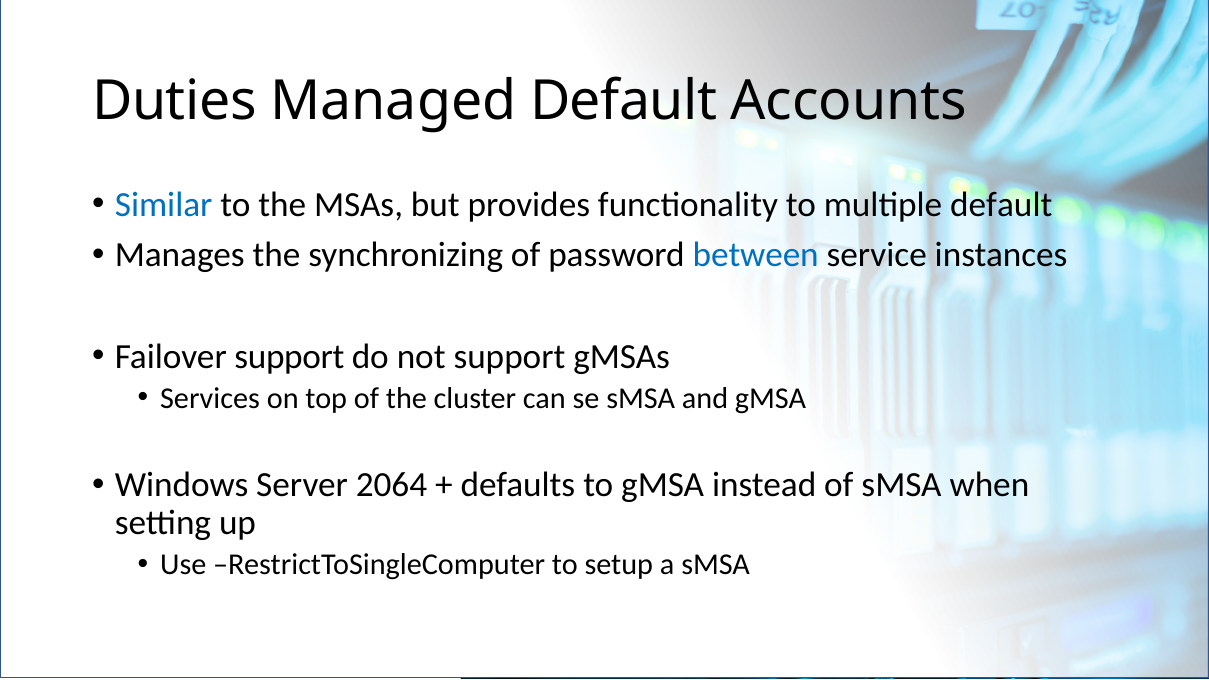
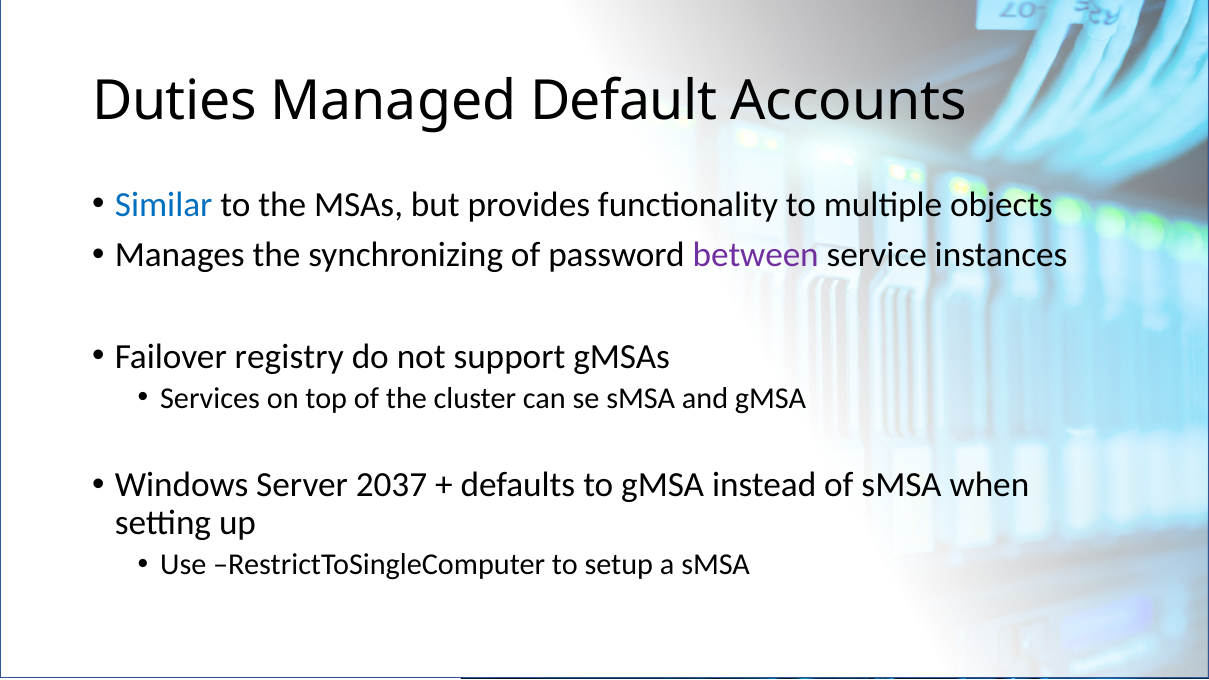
multiple default: default -> objects (1001, 204)
between colour: blue -> purple (756, 255)
Failover support: support -> registry (289, 356)
2064: 2064 -> 2037 (391, 485)
